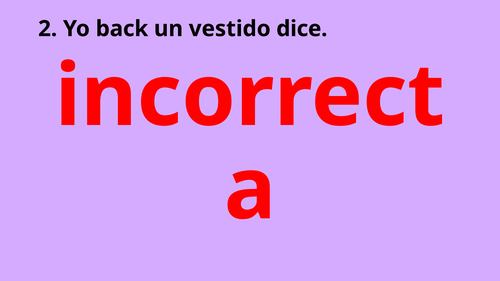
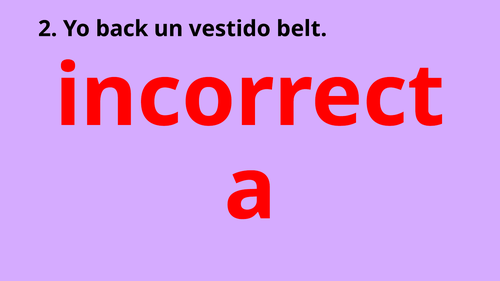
dice: dice -> belt (302, 29)
